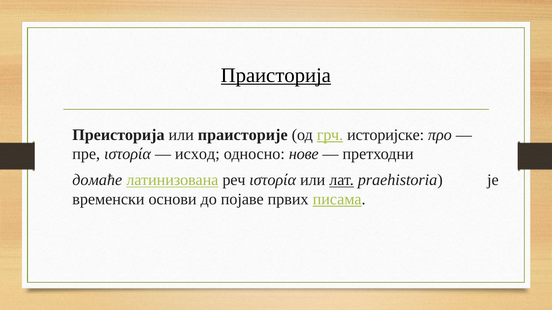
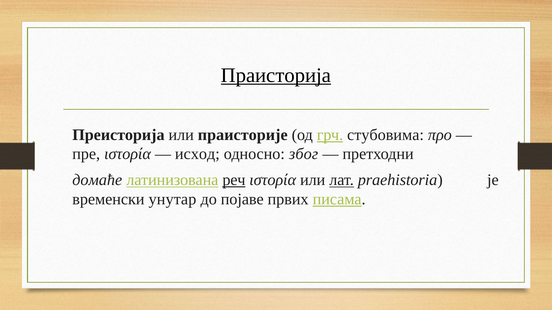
историјске: историјске -> стубовима (386, 135)
нове: нове -> због (304, 154)
реч underline: none -> present (234, 180)
основи: основи -> унутар (172, 199)
